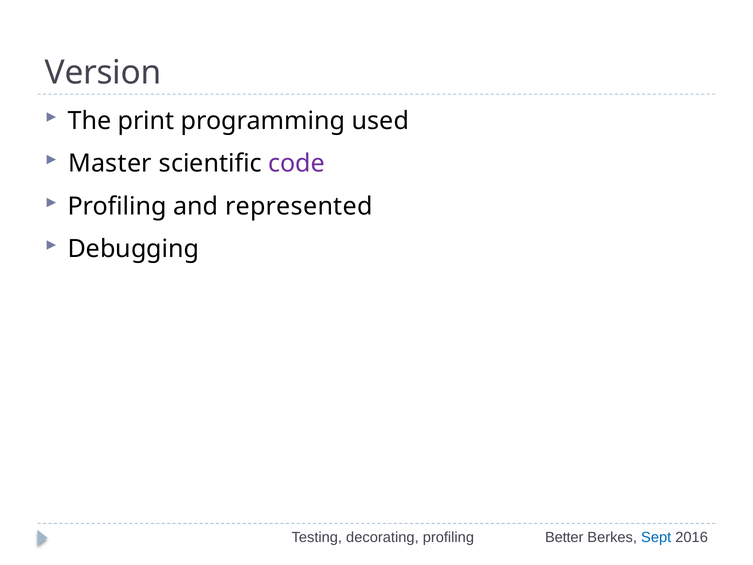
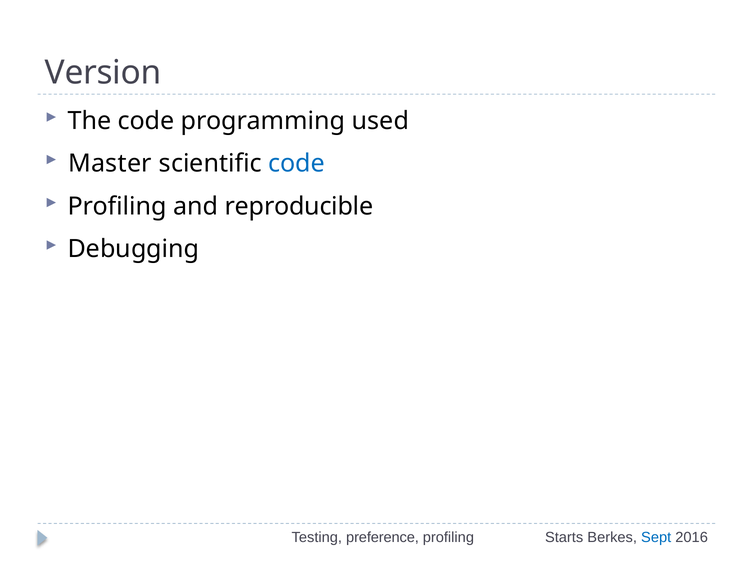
The print: print -> code (146, 121)
code colour: purple -> blue (297, 164)
represented: represented -> reproducible (299, 206)
decorating: decorating -> preference (382, 537)
Better: Better -> Starts (564, 537)
